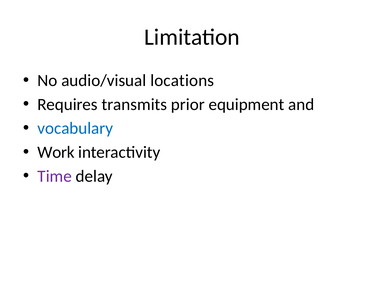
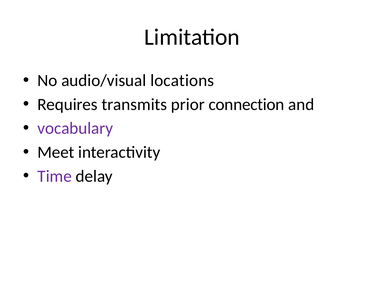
equipment: equipment -> connection (247, 104)
vocabulary colour: blue -> purple (75, 128)
Work: Work -> Meet (56, 152)
